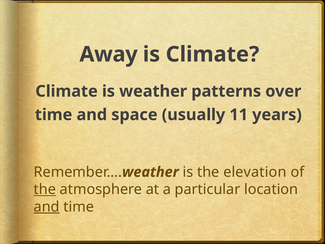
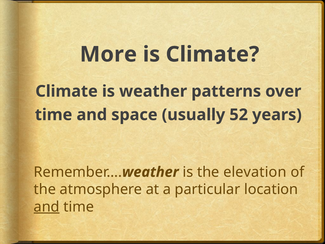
Away: Away -> More (108, 54)
11: 11 -> 52 (239, 115)
the underline: present -> none (45, 189)
